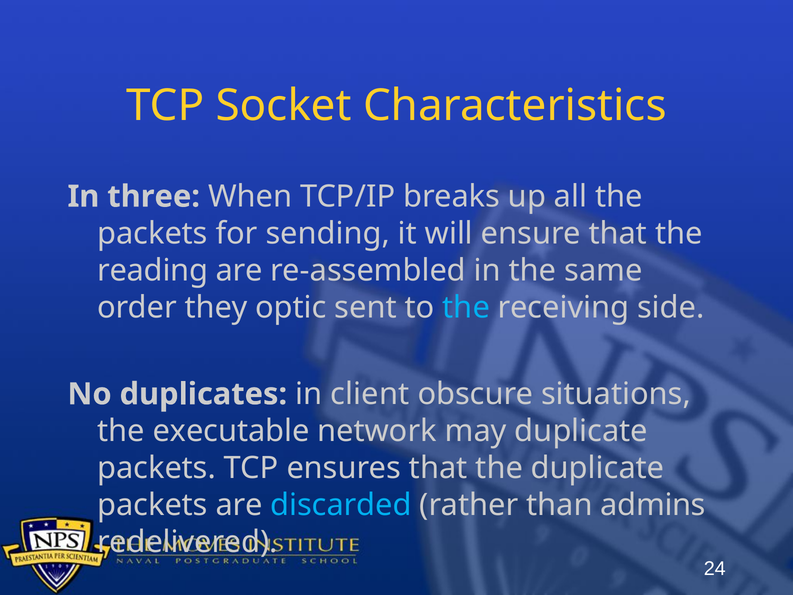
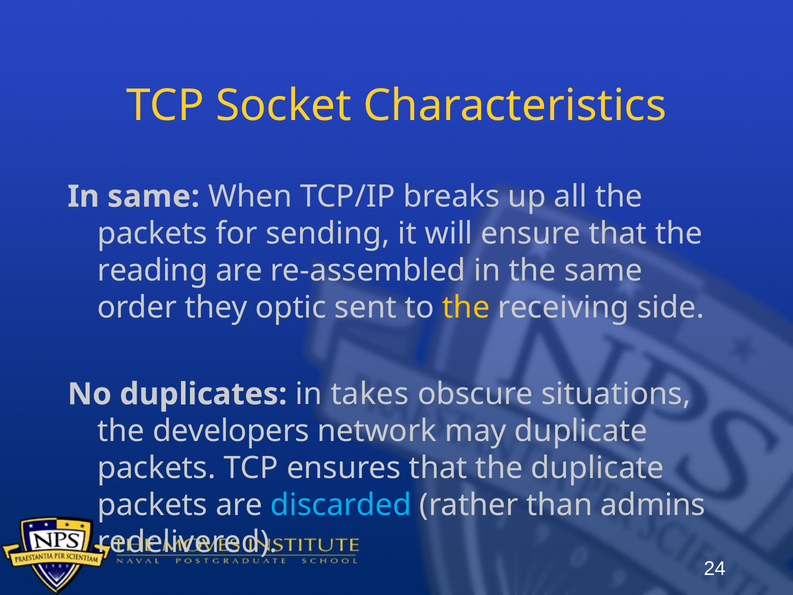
In three: three -> same (153, 196)
the colour: light blue -> yellow (466, 308)
client: client -> takes (370, 394)
executable: executable -> developers (231, 431)
